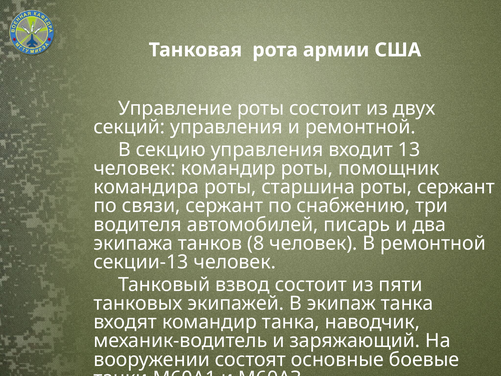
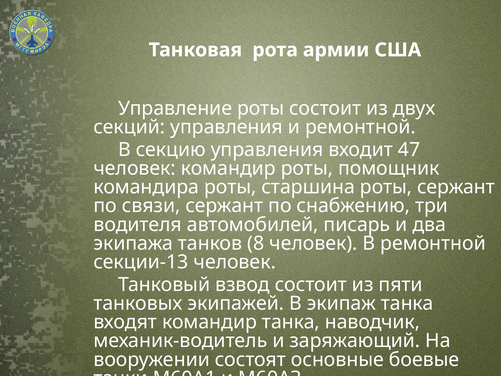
13: 13 -> 47 (409, 150)
